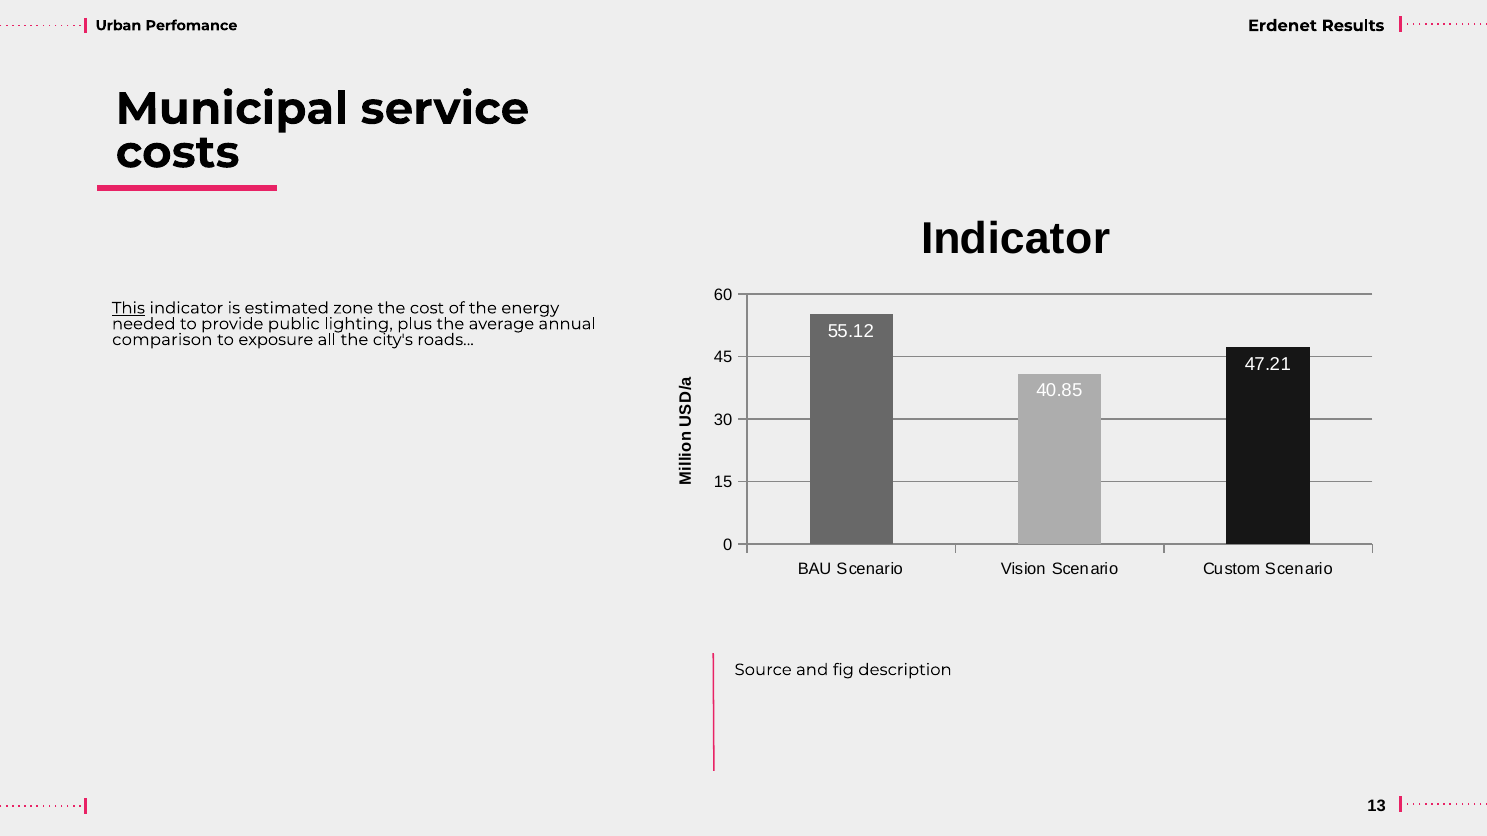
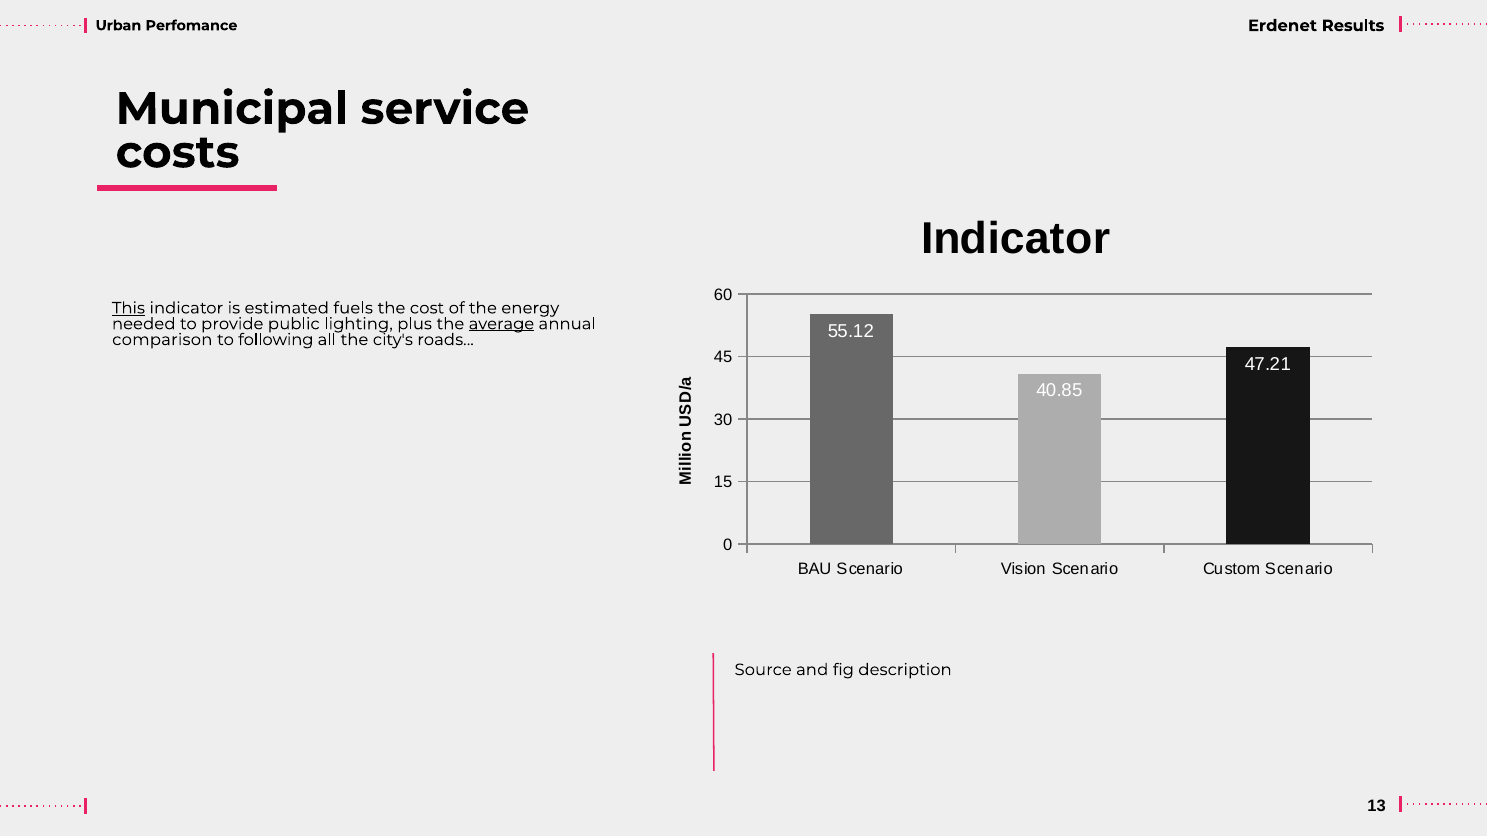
zone: zone -> fuels (353, 308)
average underline: none -> present (501, 324)
exposure: exposure -> following (276, 340)
